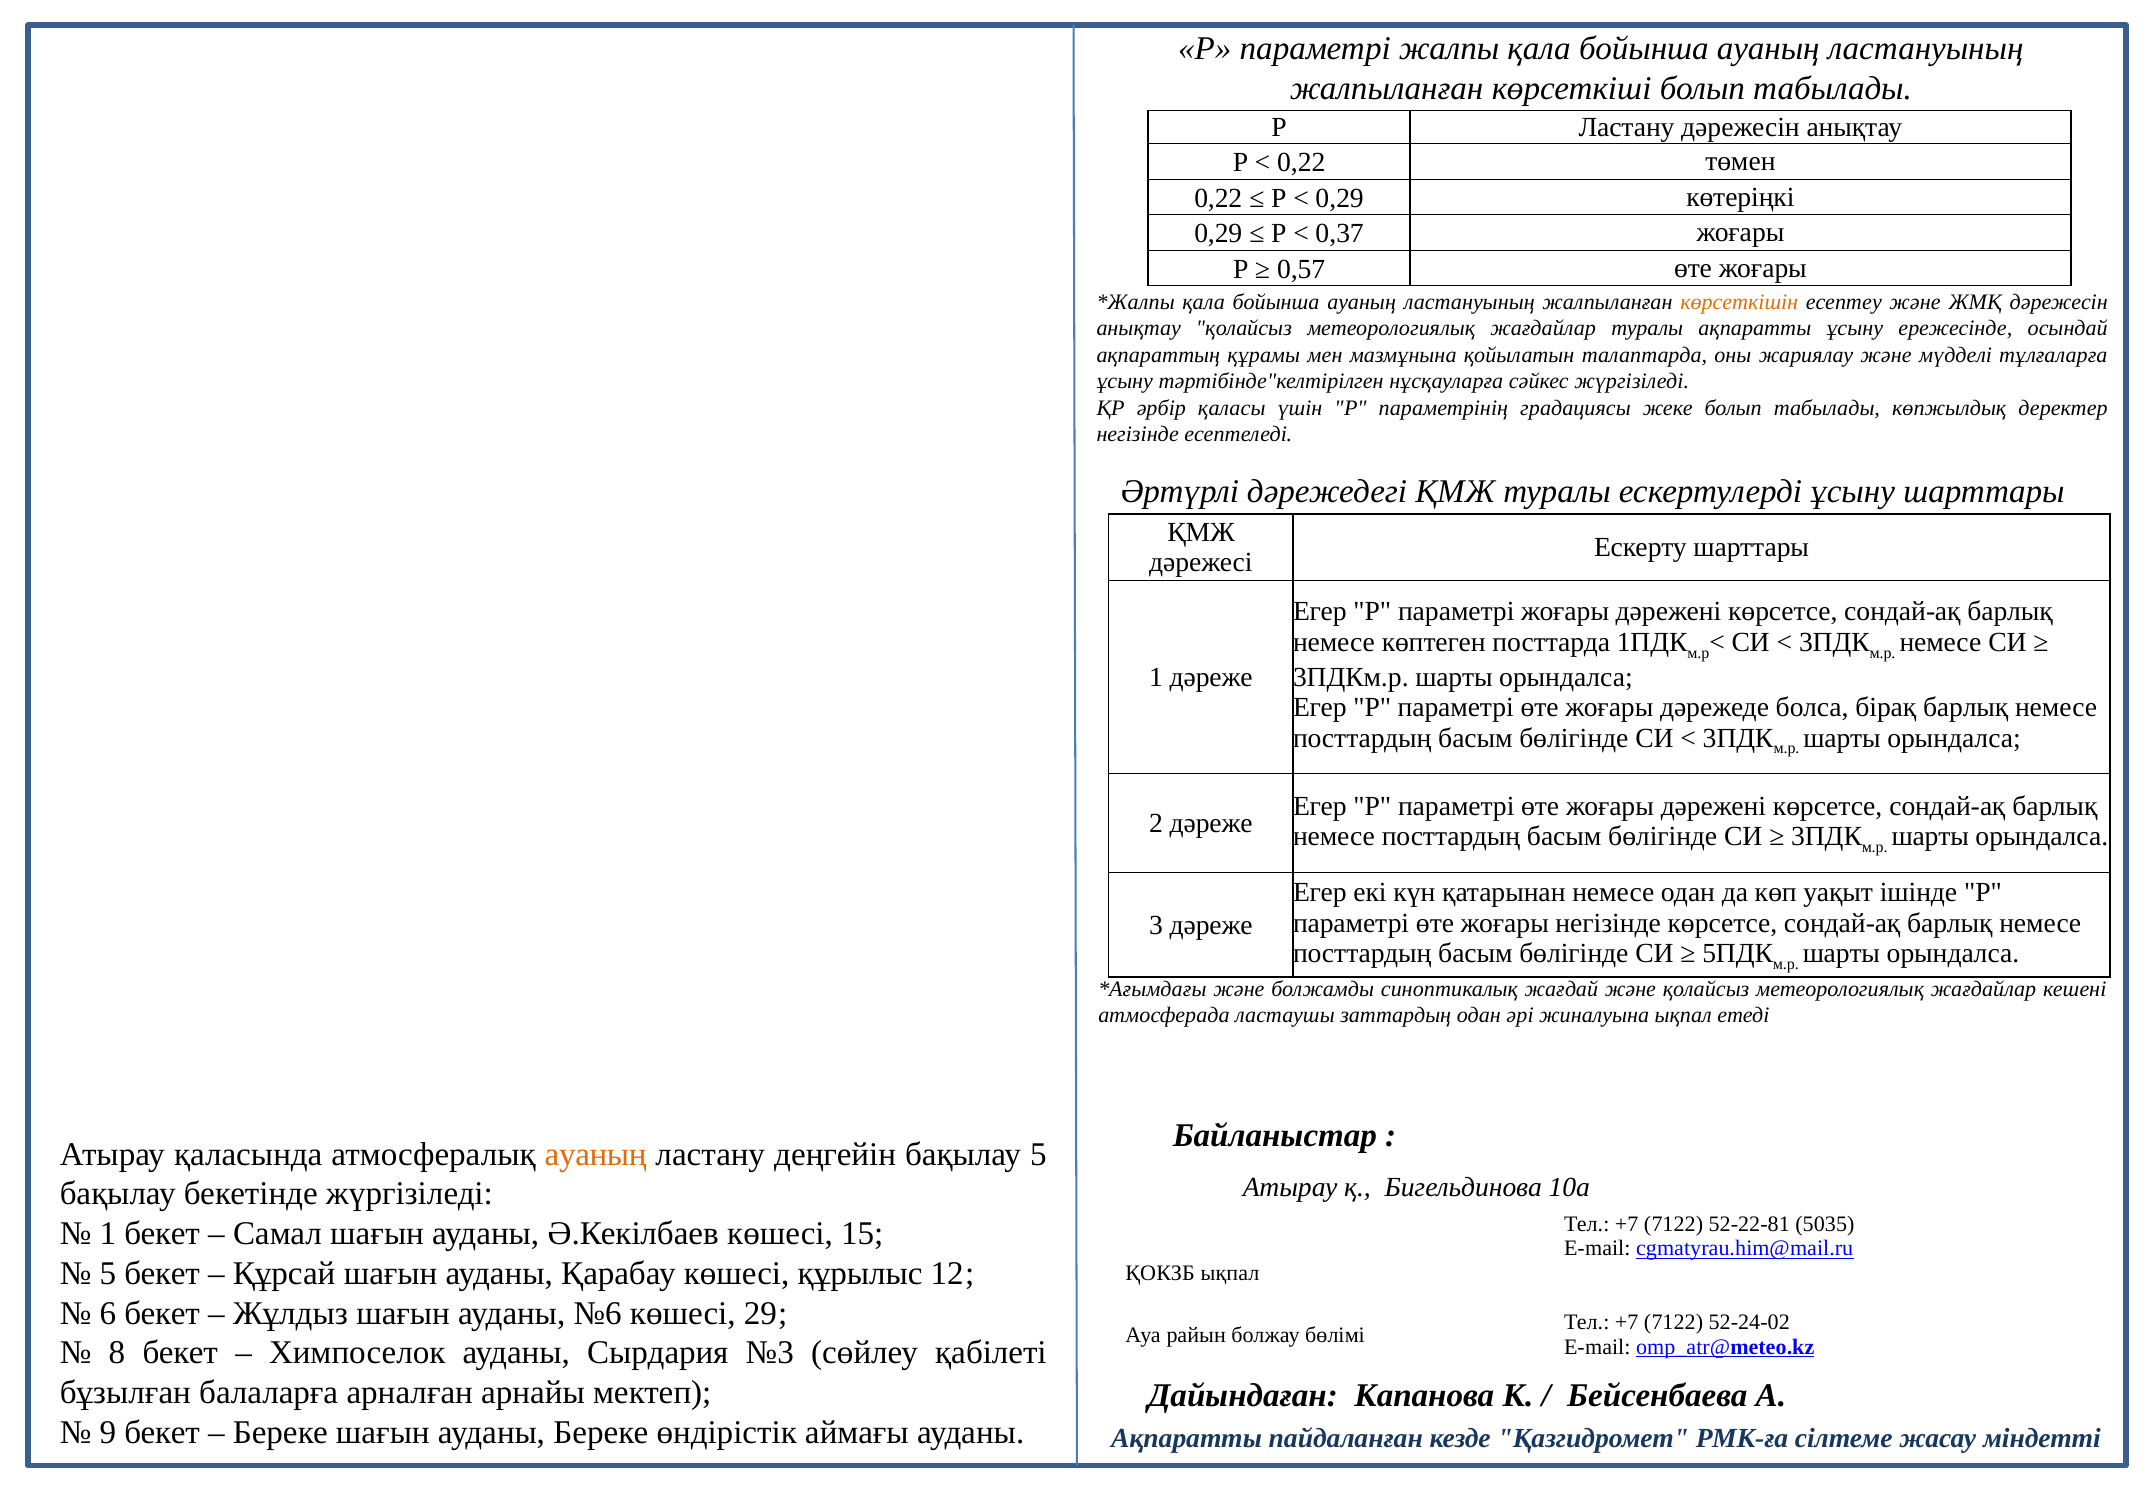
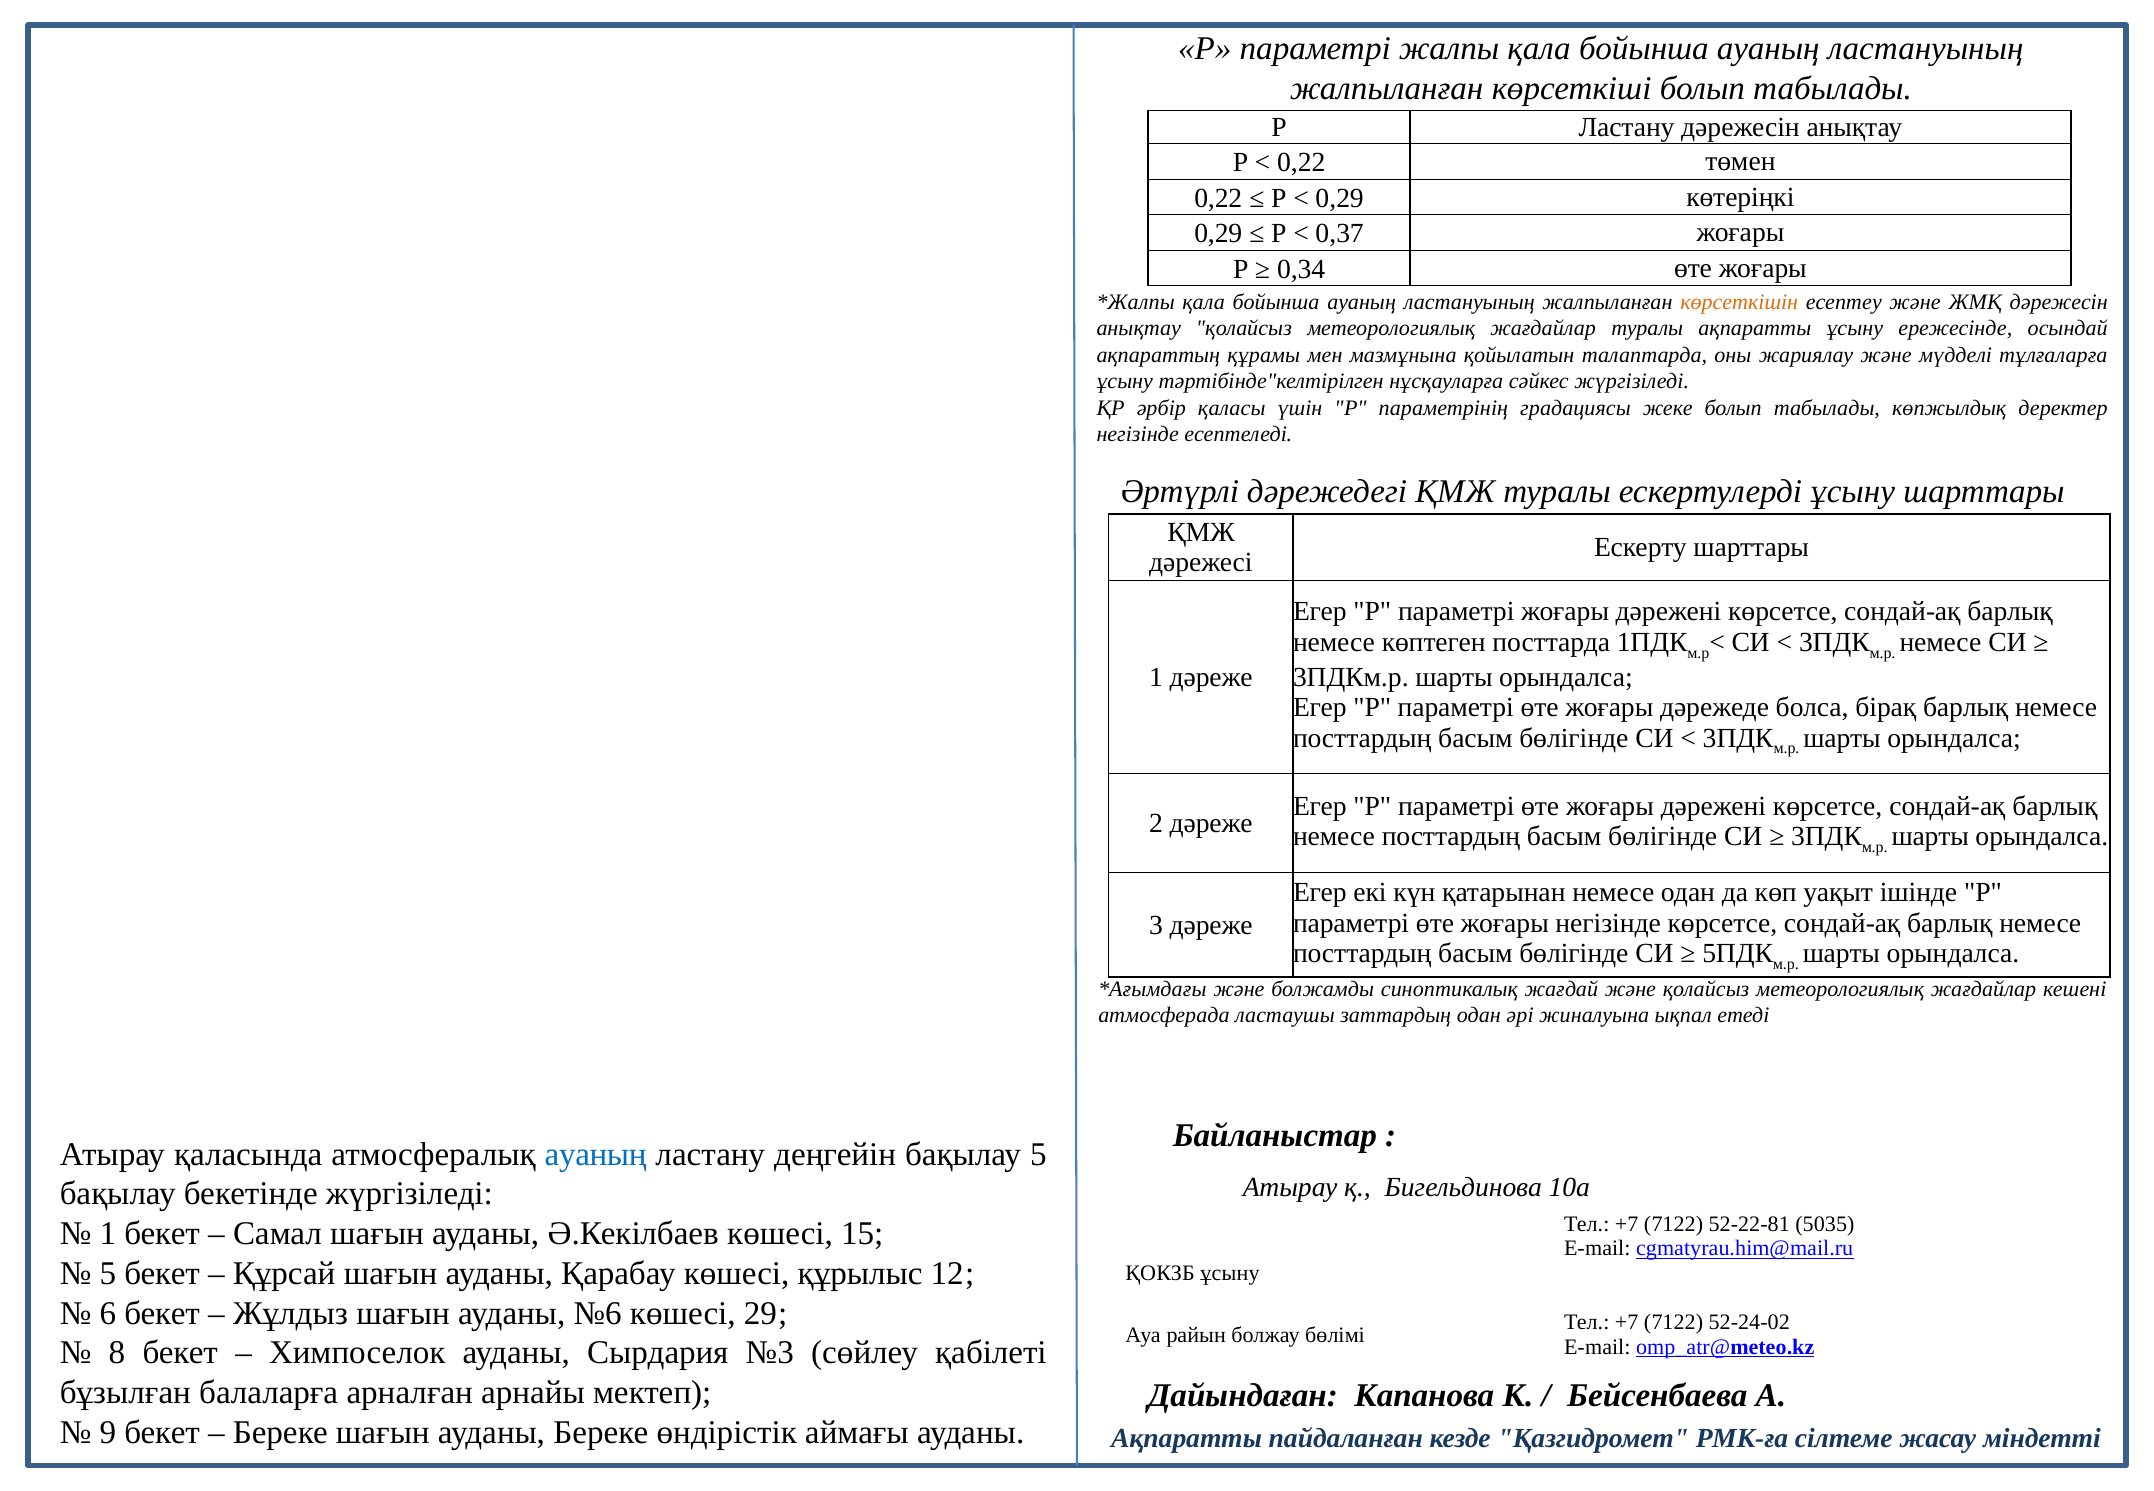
0,57: 0,57 -> 0,34 (1301, 269)
ауаның colour: orange -> blue (596, 1154)
ҚОКЗБ ықпал: ықпал -> ұсыну (1230, 1273)
